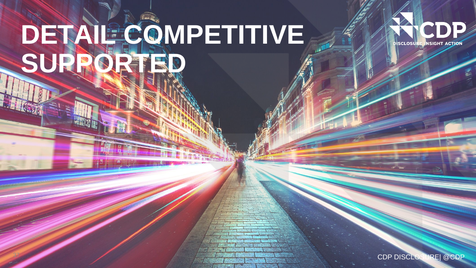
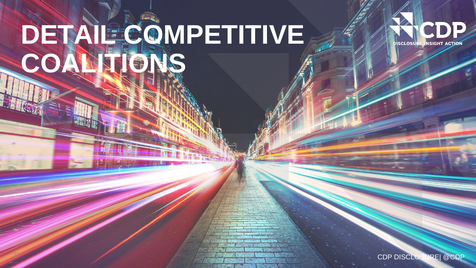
SUPPORTED: SUPPORTED -> COALITIONS (104, 64)
